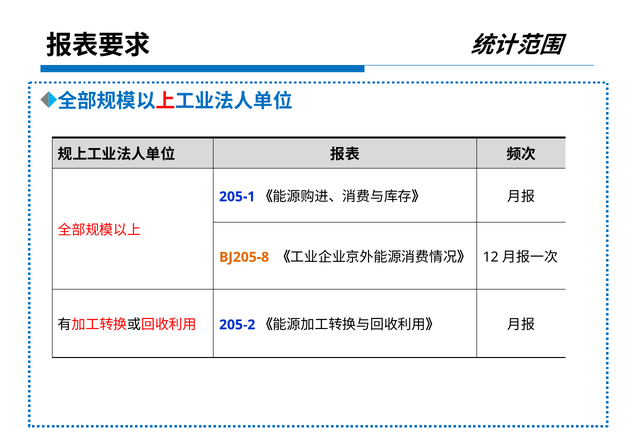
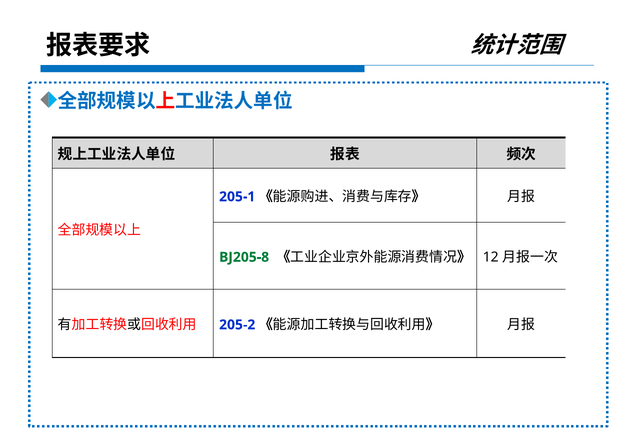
BJ205-8 colour: orange -> green (244, 257)
